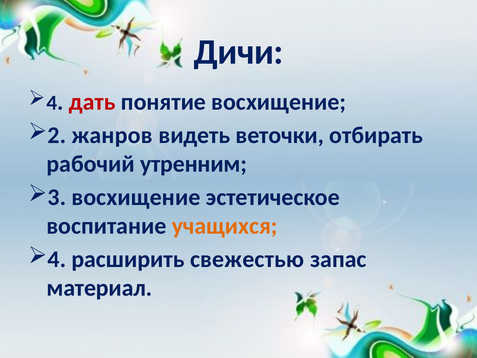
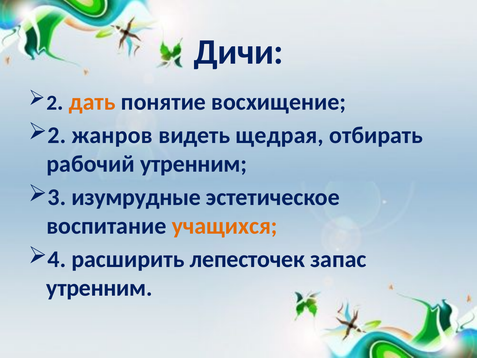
4: 4 -> 2 (52, 103)
дать colour: red -> orange (92, 102)
веточки: веточки -> щедрая (280, 135)
3 восхищение: восхищение -> изумрудные (136, 197)
свежестью: свежестью -> лепесточек (247, 259)
материал: материал -> утренним (99, 288)
